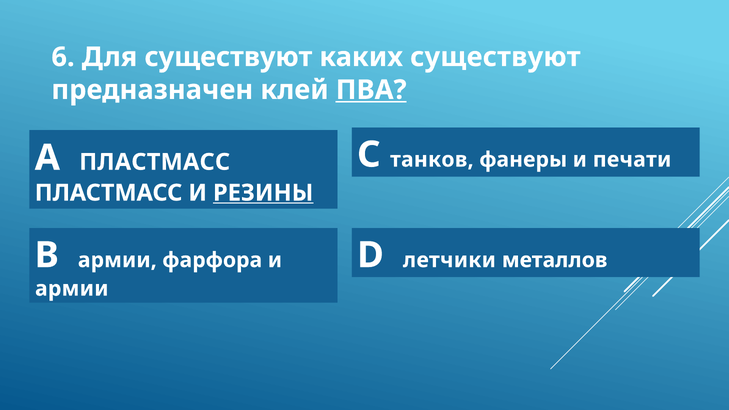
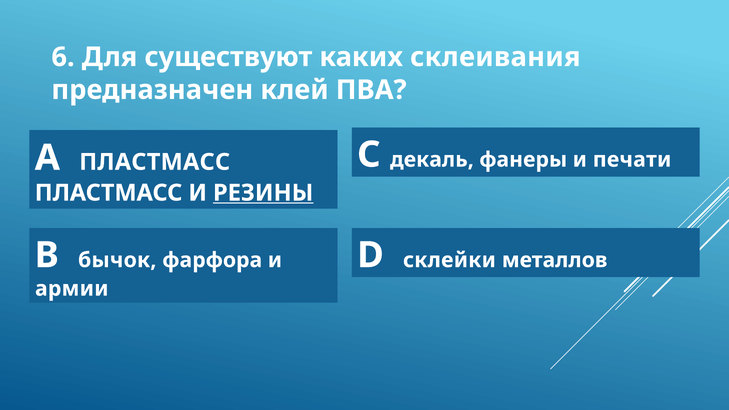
каких существуют: существуют -> склеивания (495, 57)
ПВА underline: present -> none (371, 90)
танков: танков -> декаль (432, 160)
B армии: армии -> бычок (117, 260)
летчики: летчики -> склейки (449, 260)
